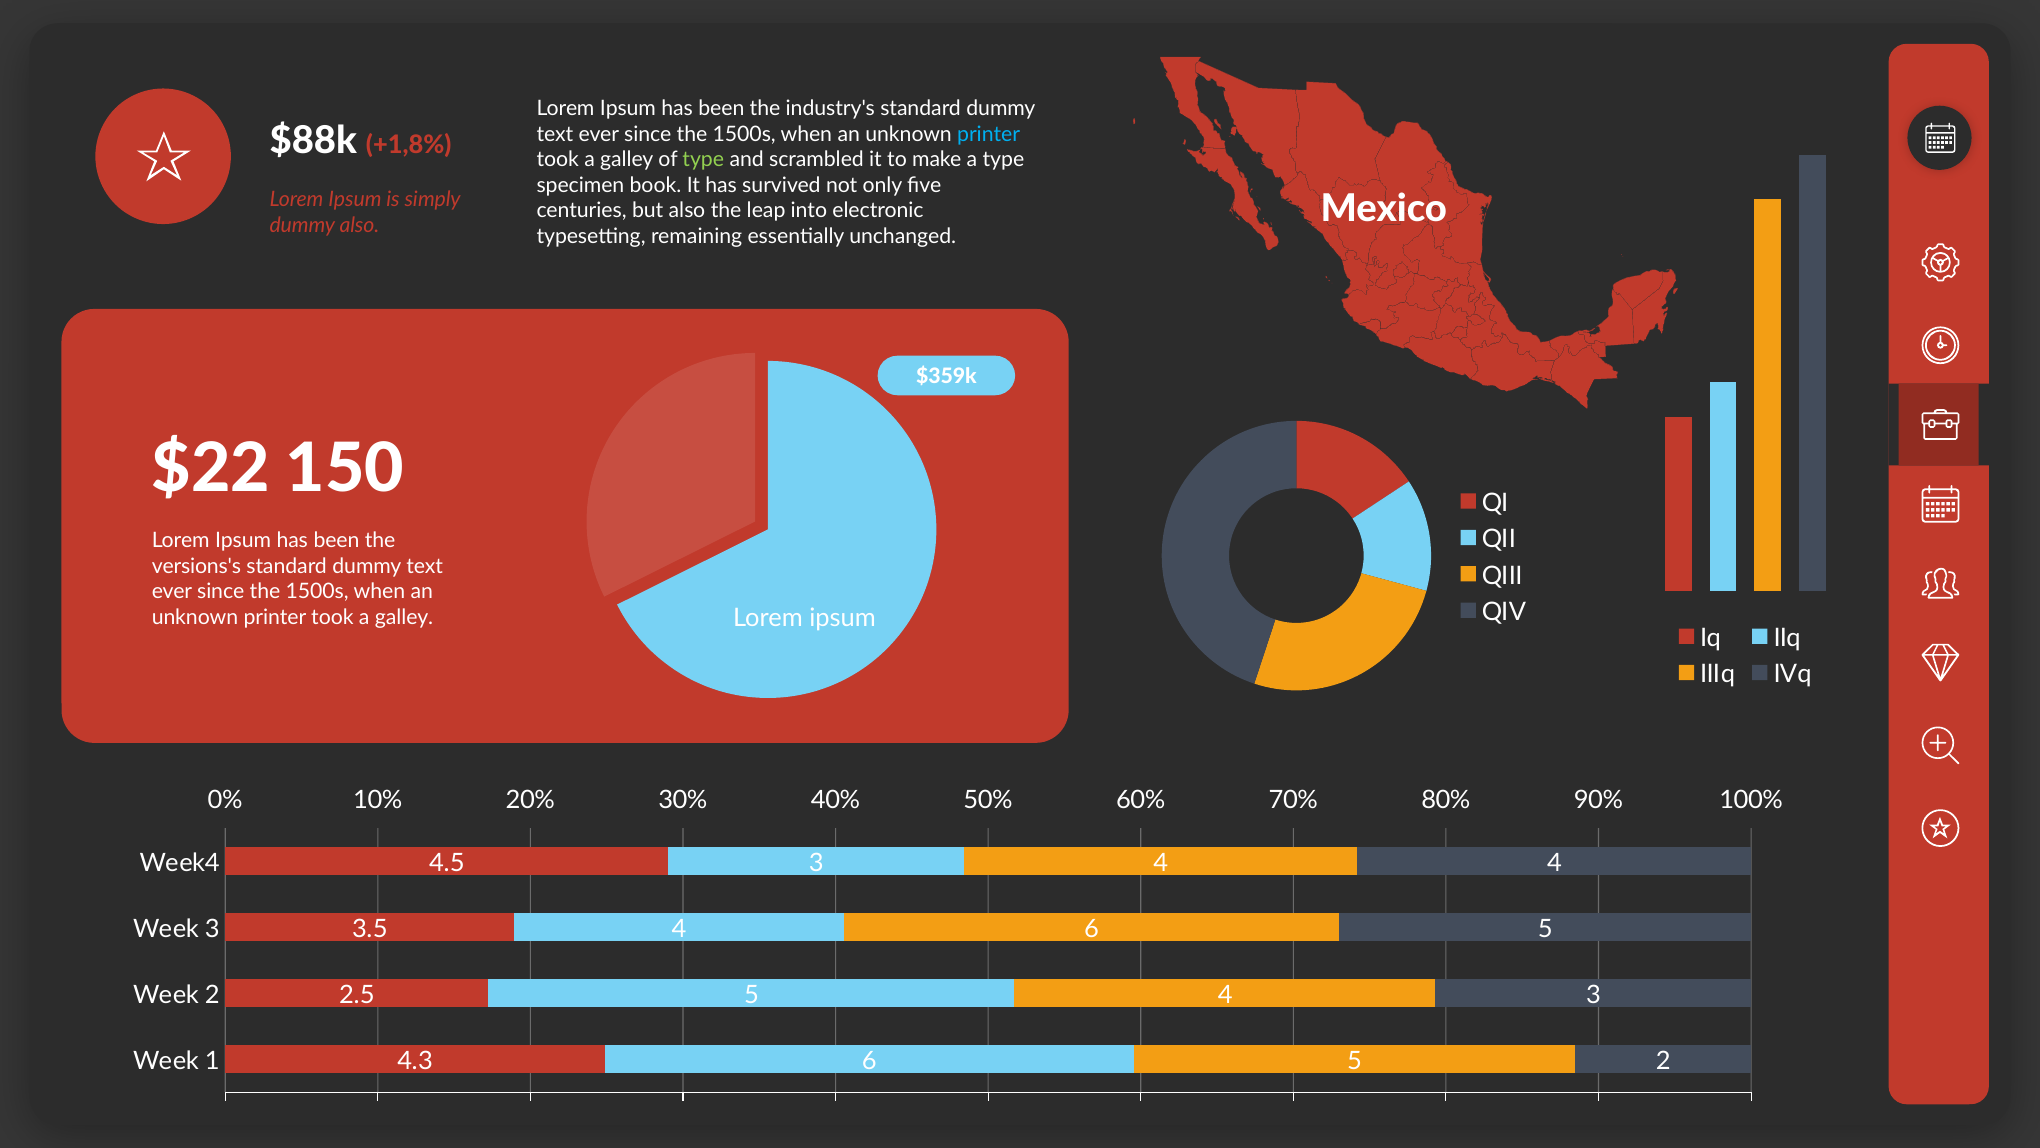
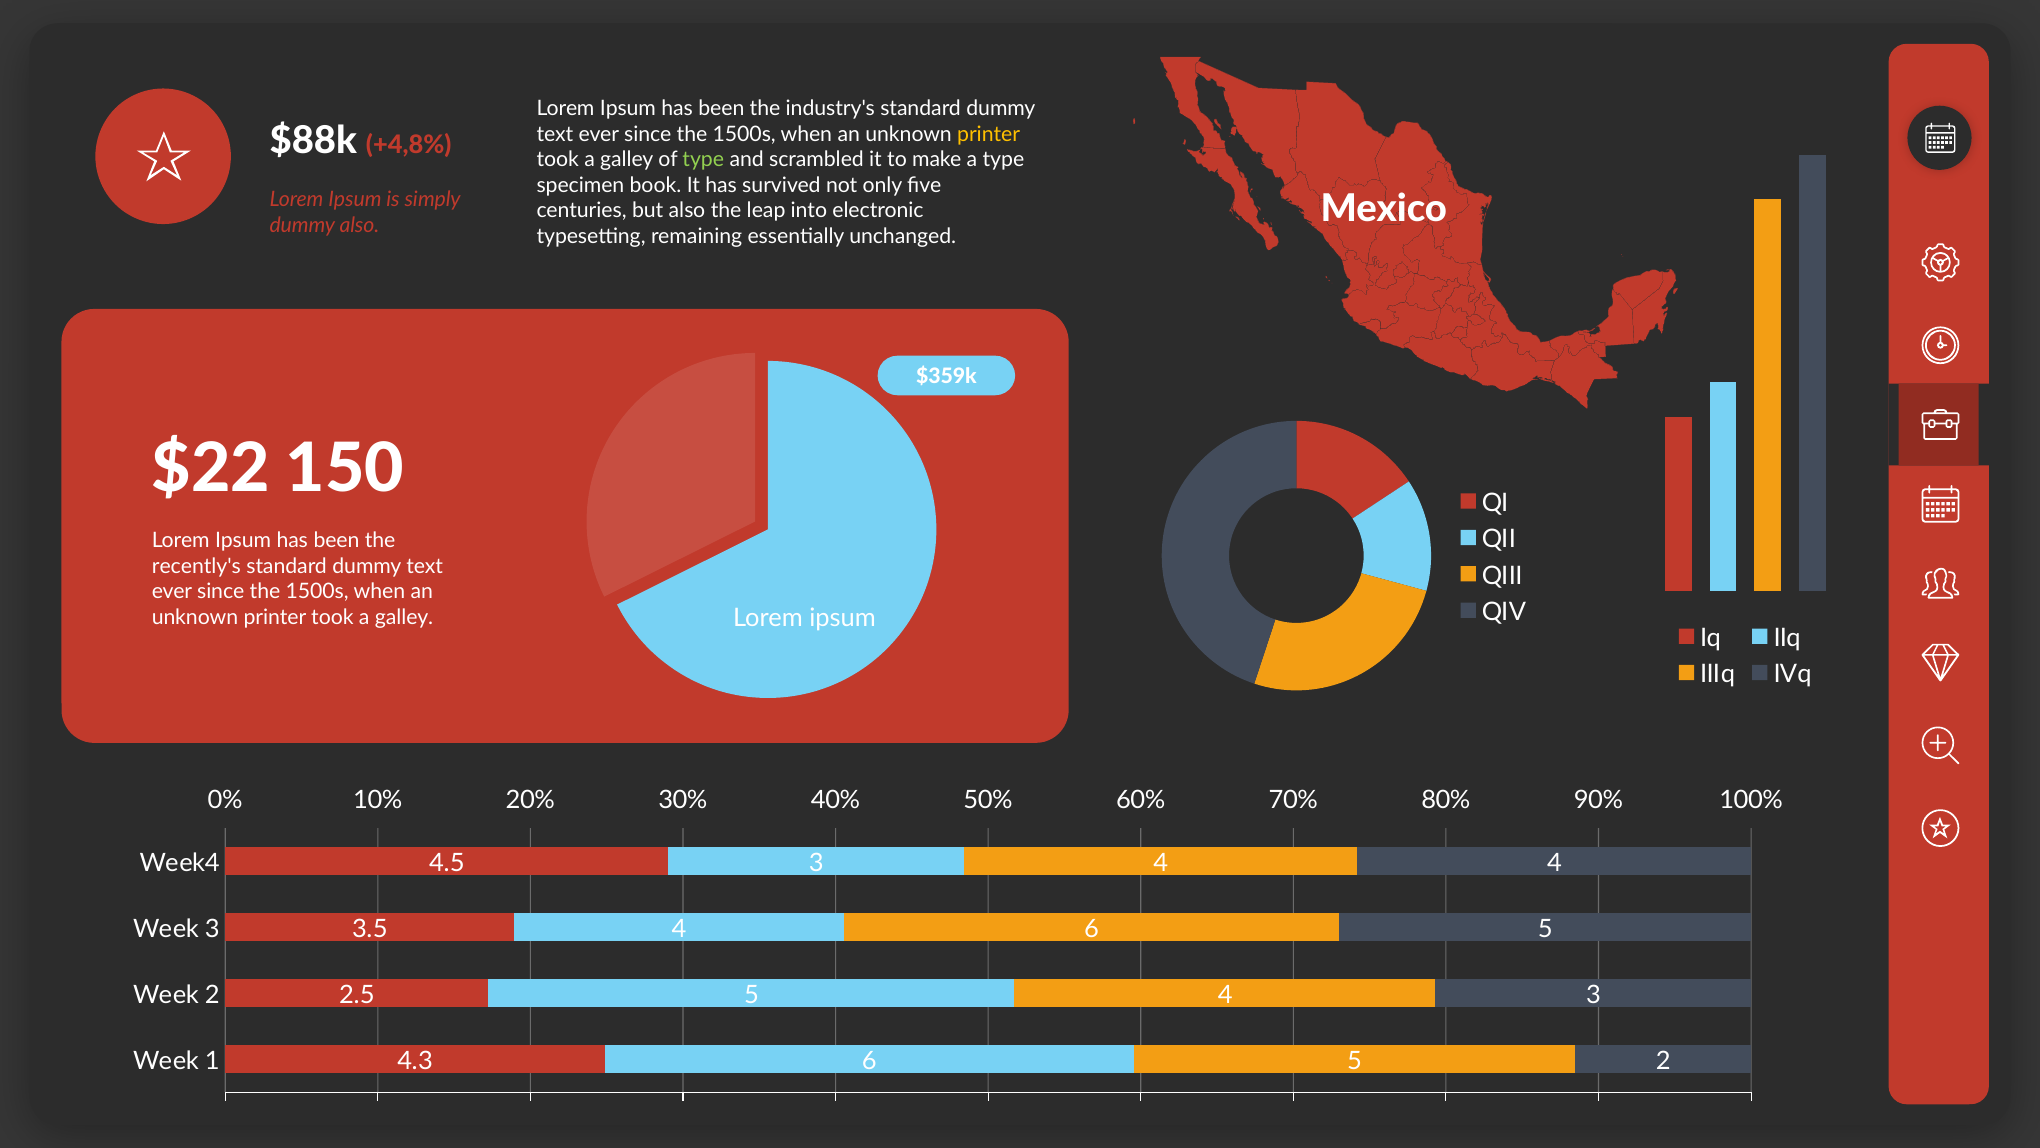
printer colour: light blue -> yellow (989, 134)
+1,8%: +1,8% -> +4,8% (409, 145)
versions's: versions's -> recently's (196, 566)
